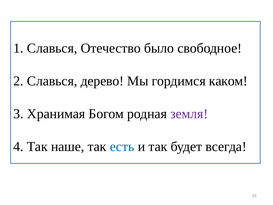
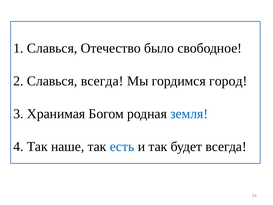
Славься дерево: дерево -> всегда (102, 81)
каком: каком -> город (228, 81)
земля colour: purple -> blue (189, 114)
